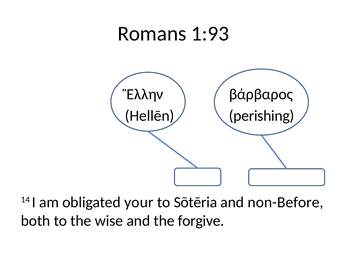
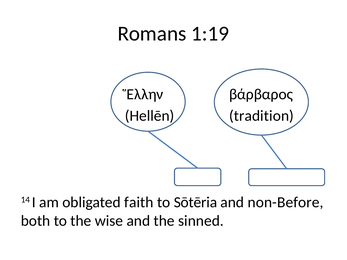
1:93: 1:93 -> 1:19 (210, 34)
perishing: perishing -> tradition (261, 116)
your: your -> faith (139, 202)
forgive: forgive -> sinned (201, 221)
